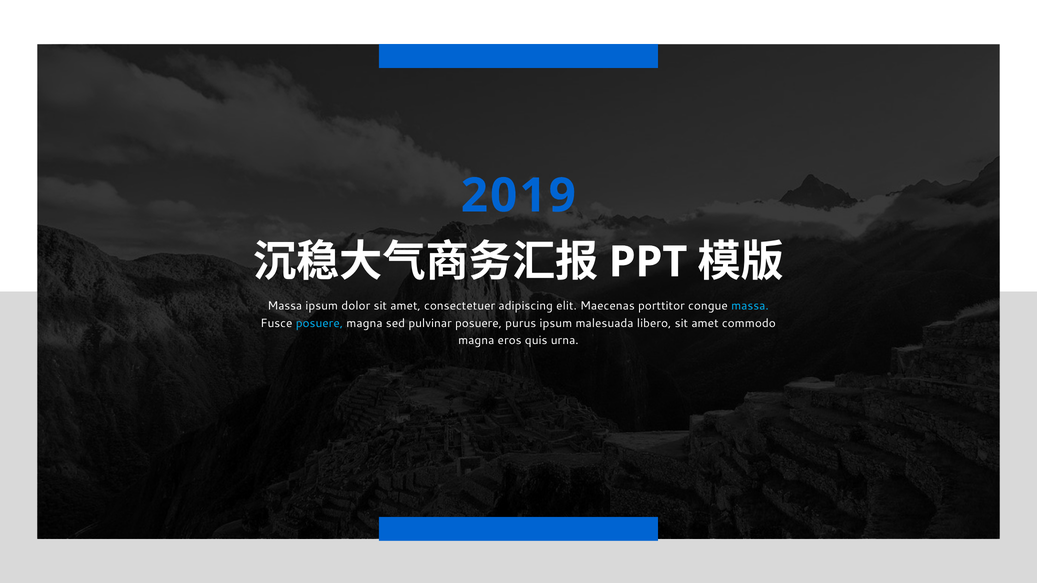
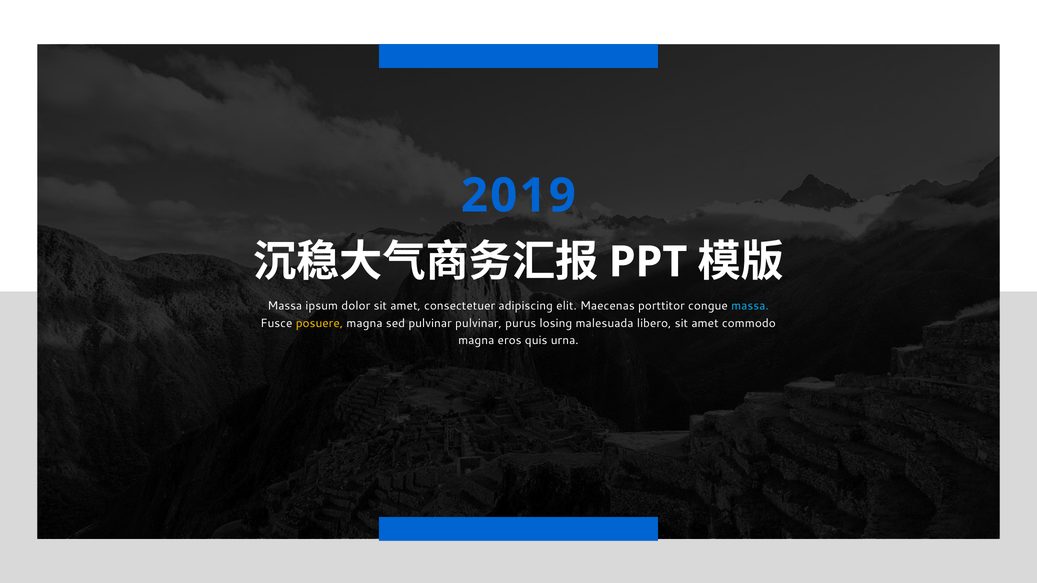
posuere colour: light blue -> yellow (319, 323)
pulvinar posuere: posuere -> pulvinar (478, 323)
purus ipsum: ipsum -> losing (556, 323)
